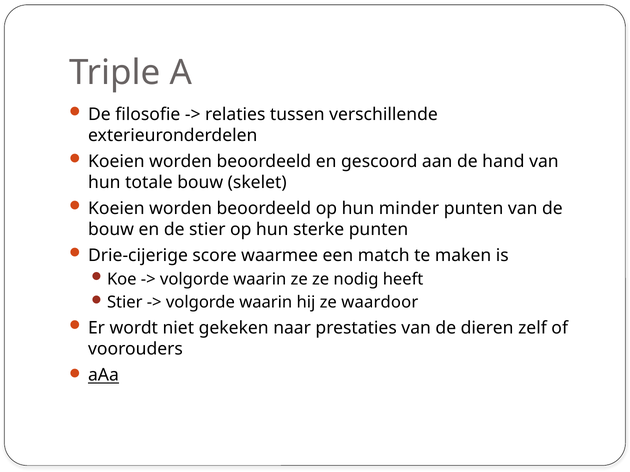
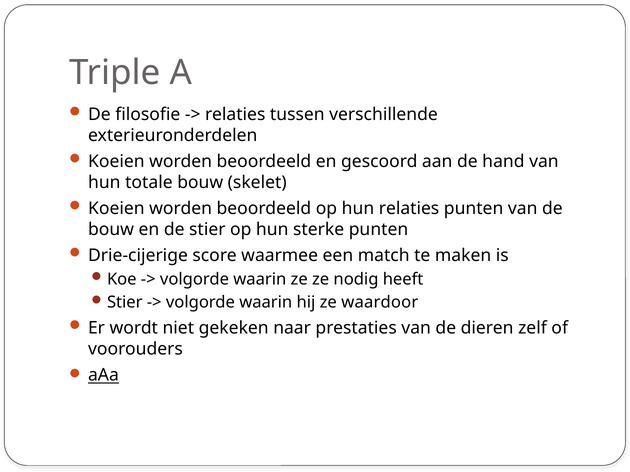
hun minder: minder -> relaties (409, 209)
